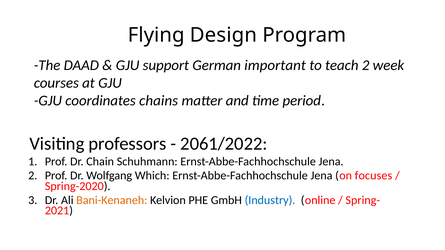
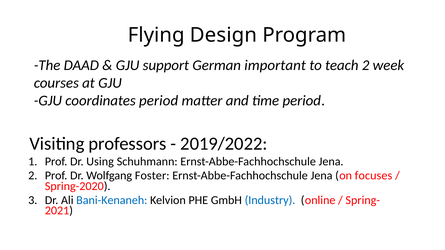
coordinates chains: chains -> period (159, 101)
2061/2022: 2061/2022 -> 2019/2022 (224, 144)
Chain: Chain -> Using (100, 162)
Which: Which -> Foster (152, 176)
Bani-Kenaneh colour: orange -> blue (112, 200)
